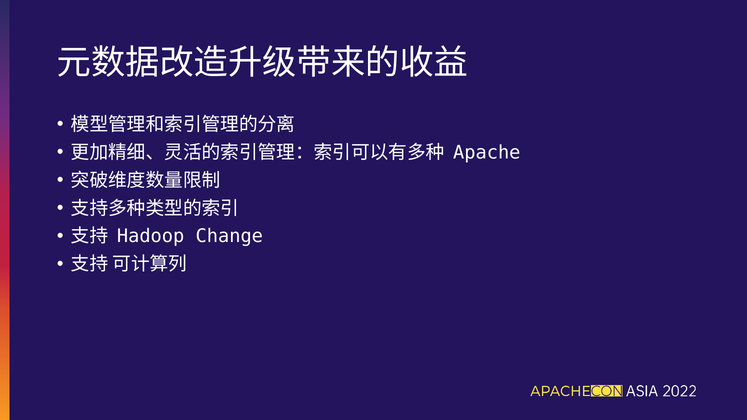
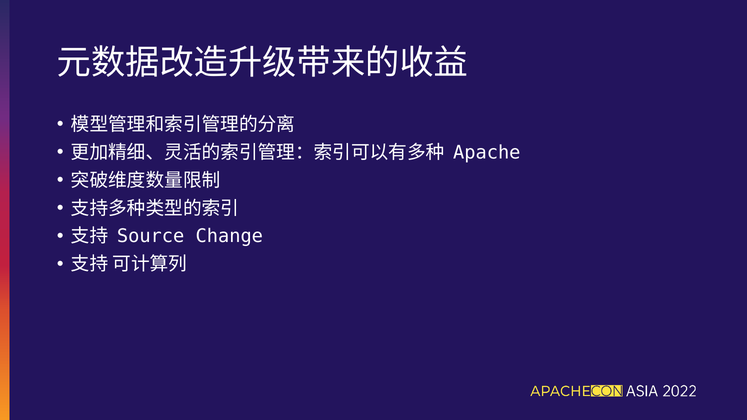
Hadoop: Hadoop -> Source (151, 236)
